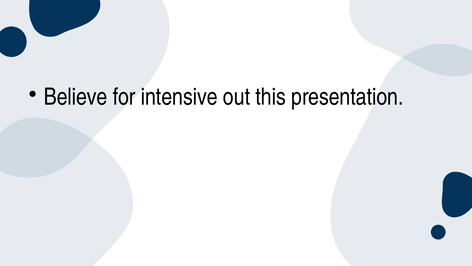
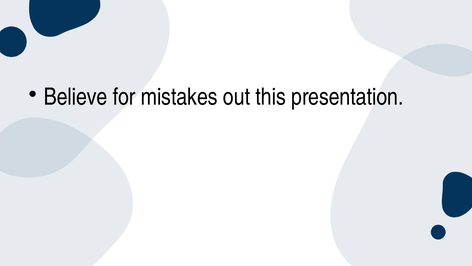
intensive: intensive -> mistakes (179, 97)
